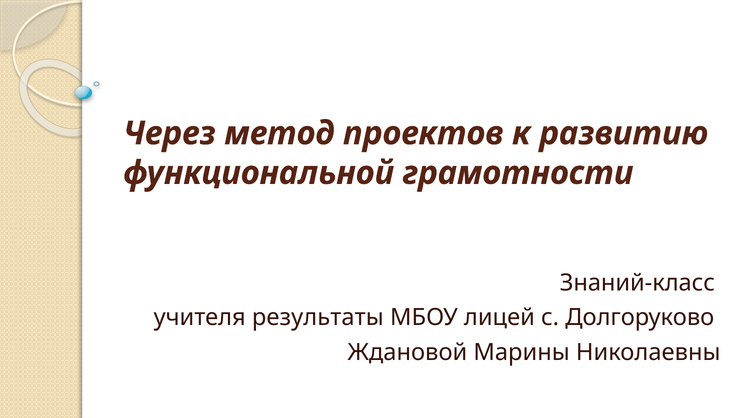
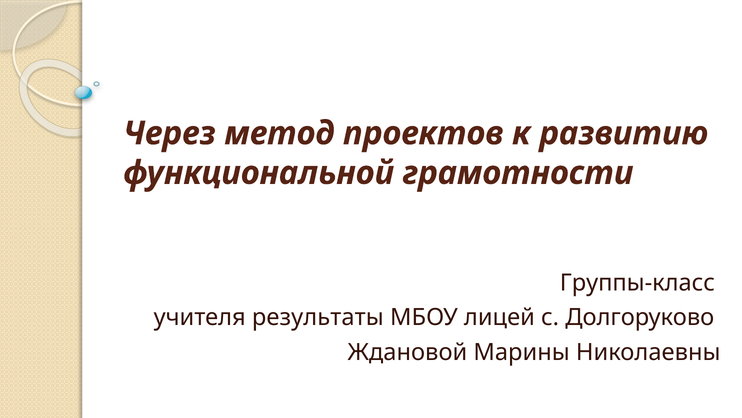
Знаний-класс: Знаний-класс -> Группы-класс (637, 283)
